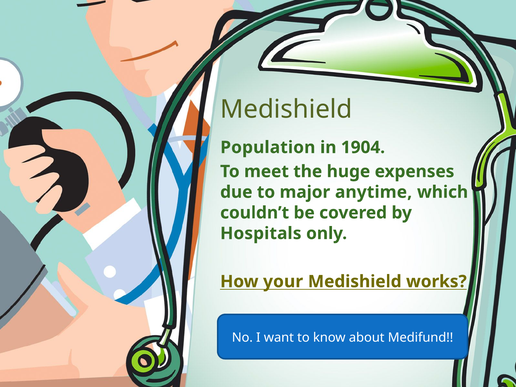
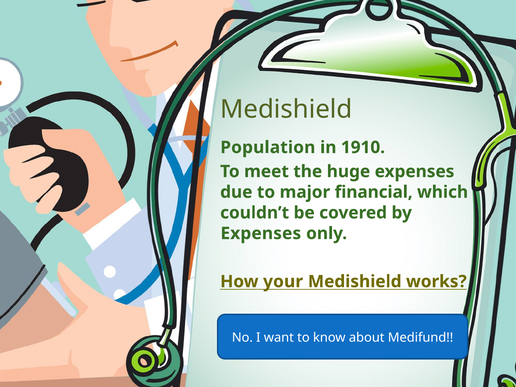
1904: 1904 -> 1910 (363, 147)
anytime: anytime -> financial (374, 192)
Hospitals: Hospitals -> Expenses (261, 233)
